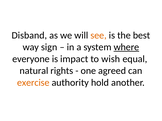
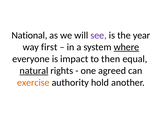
Disband: Disband -> National (29, 35)
see colour: orange -> purple (99, 35)
best: best -> year (142, 35)
sign: sign -> first (49, 47)
wish: wish -> then (111, 59)
natural underline: none -> present (34, 71)
